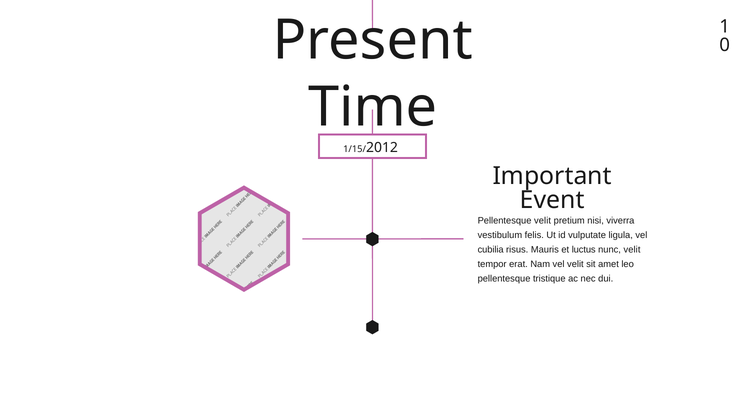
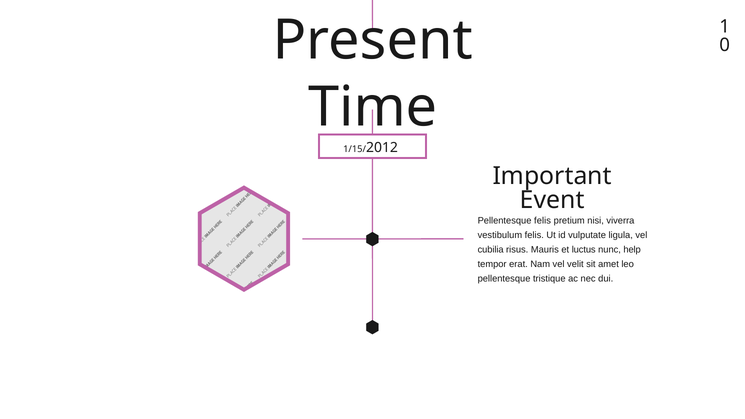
Pellentesque velit: velit -> felis (543, 221)
nunc velit: velit -> help (632, 250)
